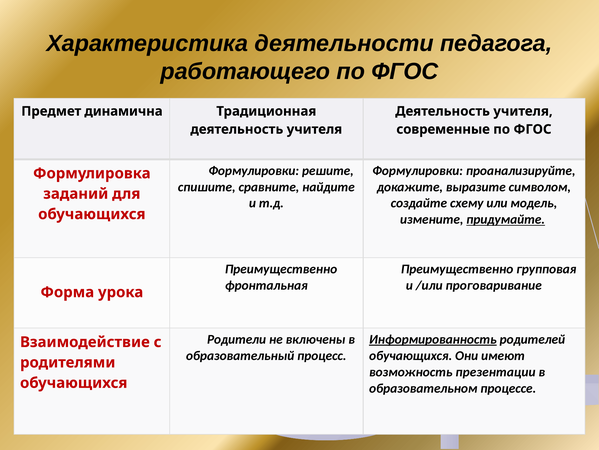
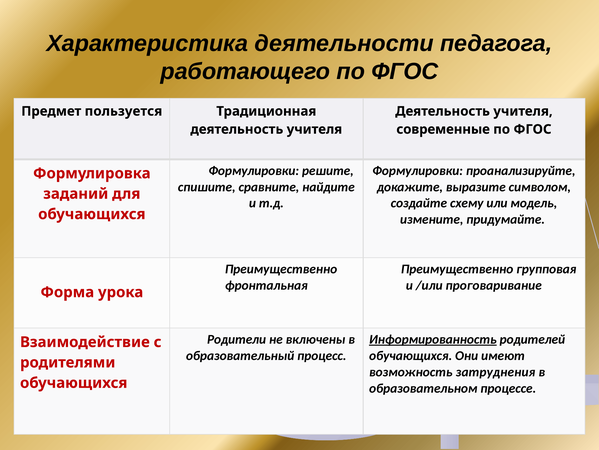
динамична: динамична -> пользуется (123, 111)
придумайте underline: present -> none (506, 219)
презентации: презентации -> затруднения (495, 371)
